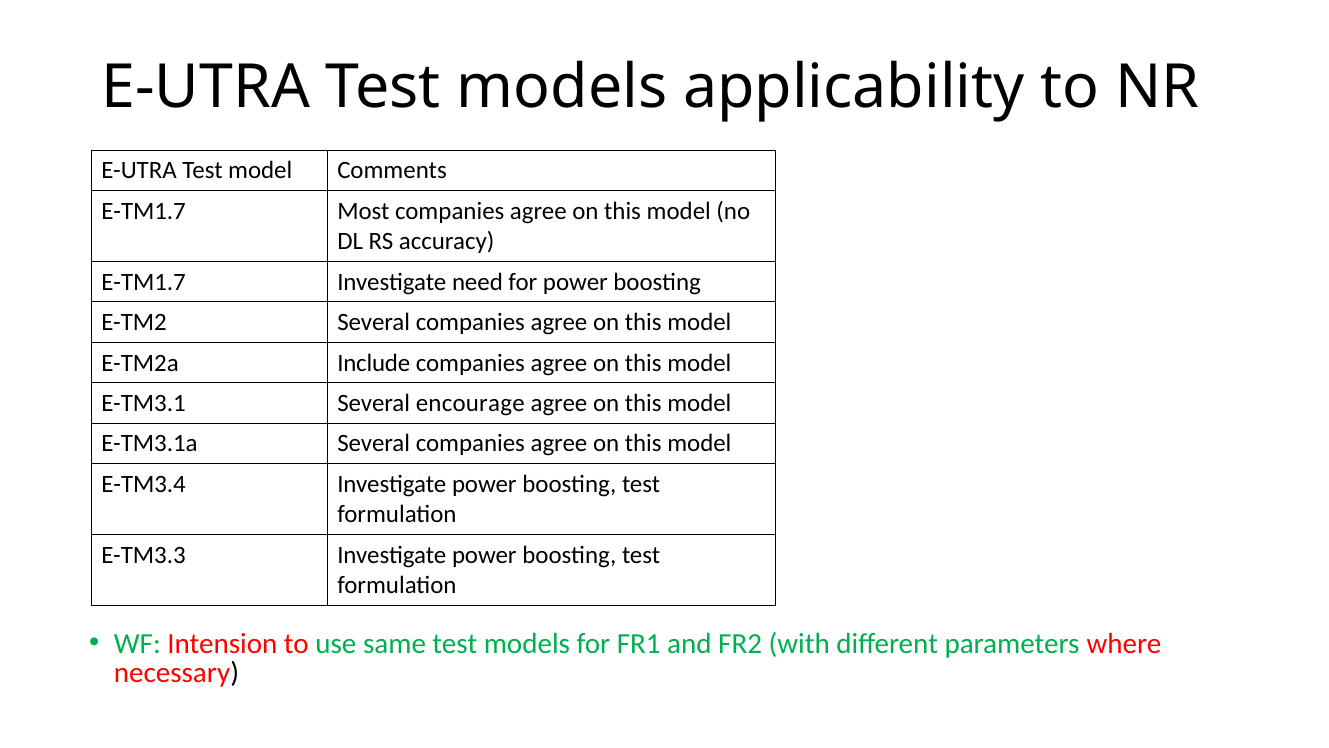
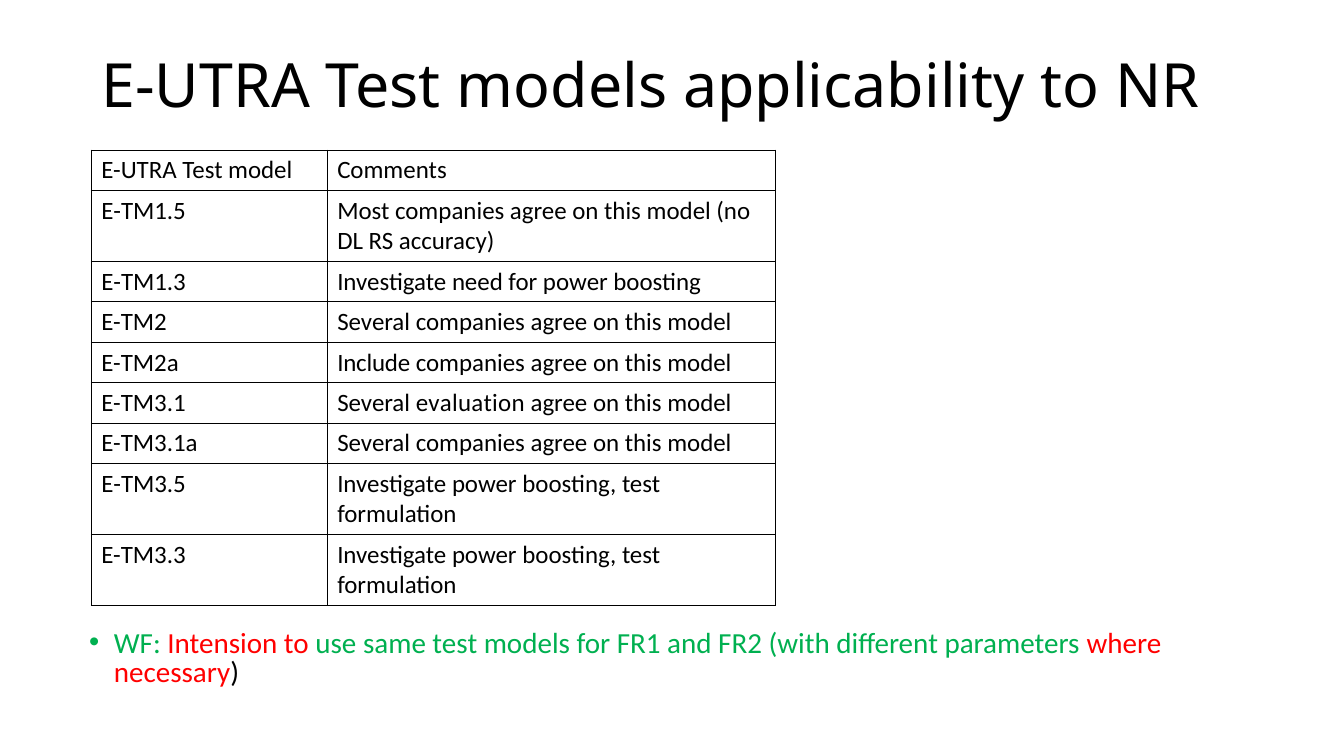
E-TM1.7: E-TM1.7 -> E-TM1.5 (144, 211)
E-TM1.7: E-TM1.7 -> E-TM1.3 (144, 282)
encourage: encourage -> evaluation (470, 403)
E-TM3.4: E-TM3.4 -> E-TM3.5 (144, 484)
